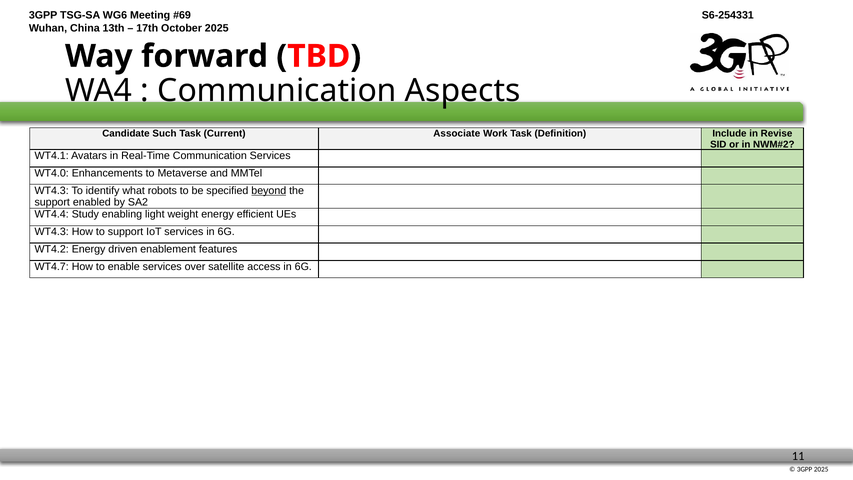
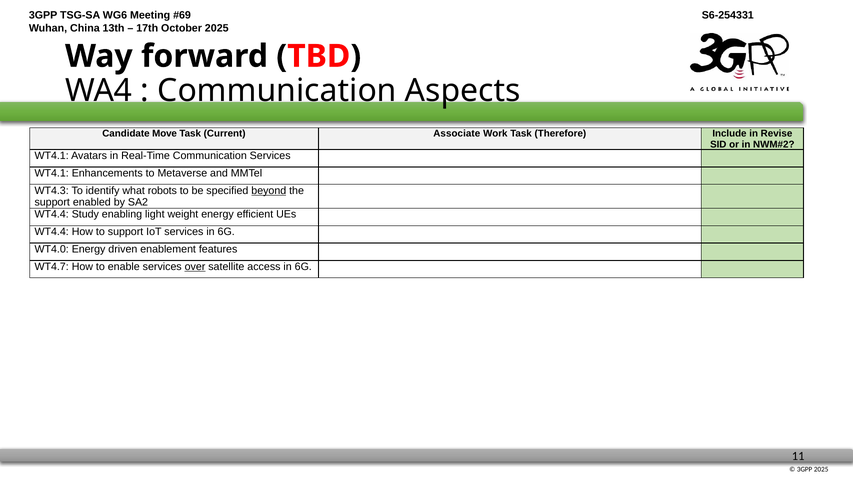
Such: Such -> Move (165, 133)
Definition: Definition -> Therefore (560, 133)
WT4.0: WT4.0 -> WT4.1 (52, 173)
WT4.3: WT4.3 -> WT4.4 (52, 232)
WT4.2: WT4.2 -> WT4.0 (52, 249)
over underline: none -> present (195, 266)
